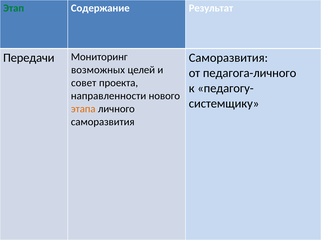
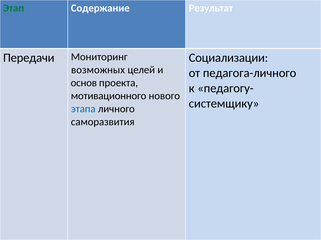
Саморазвития: Саморазвития -> Социализации (228, 58)
совет: совет -> основ (84, 83)
направленности: направленности -> мотивационного (109, 96)
этапа colour: orange -> blue (83, 109)
